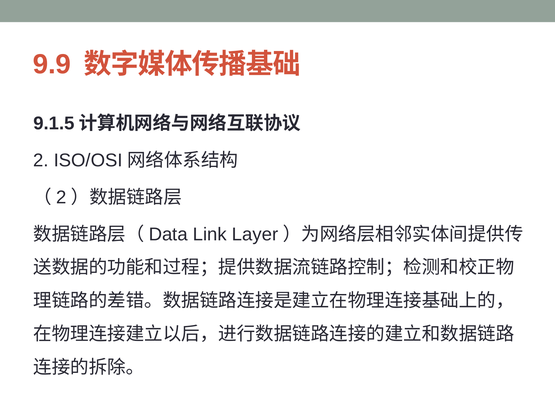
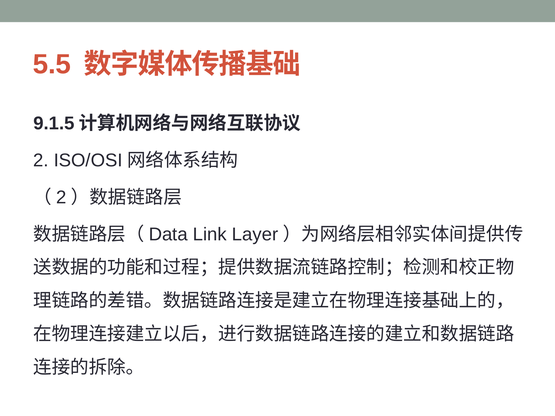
9.9: 9.9 -> 5.5 (52, 64)
